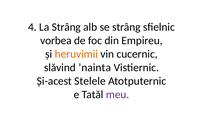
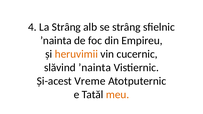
vorbea: vorbea -> ʼnainta (56, 41)
Stelele: Stelele -> Vreme (90, 81)
meu colour: purple -> orange (118, 95)
